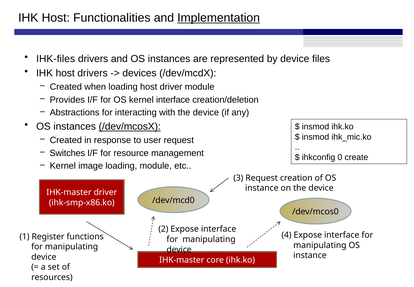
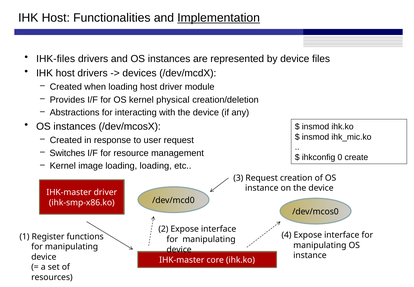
kernel interface: interface -> physical (173, 100)
/dev/mcosX underline: present -> none (130, 126)
loading module: module -> loading (156, 166)
